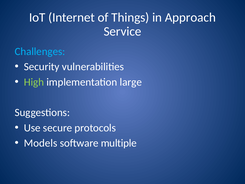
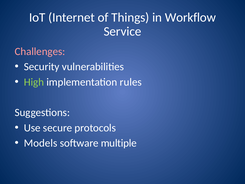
Approach: Approach -> Workflow (190, 17)
Challenges colour: light blue -> pink (40, 51)
large: large -> rules (131, 82)
